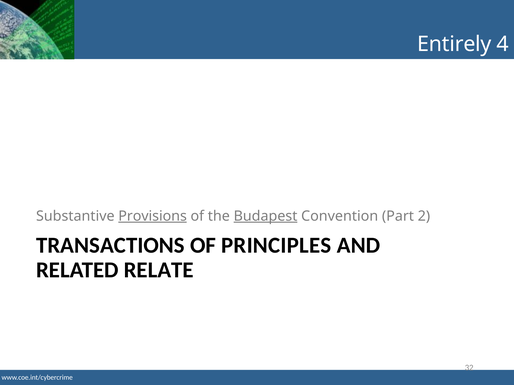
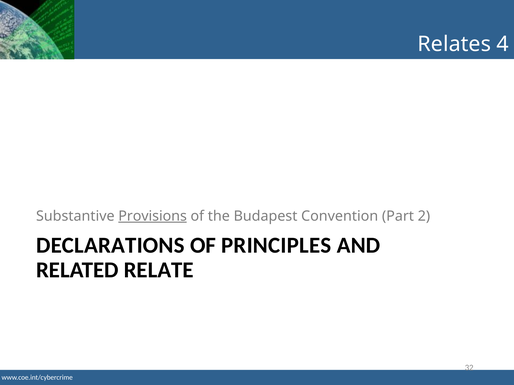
Entirely: Entirely -> Relates (454, 44)
Budapest underline: present -> none (266, 216)
TRANSACTIONS: TRANSACTIONS -> DECLARATIONS (110, 246)
